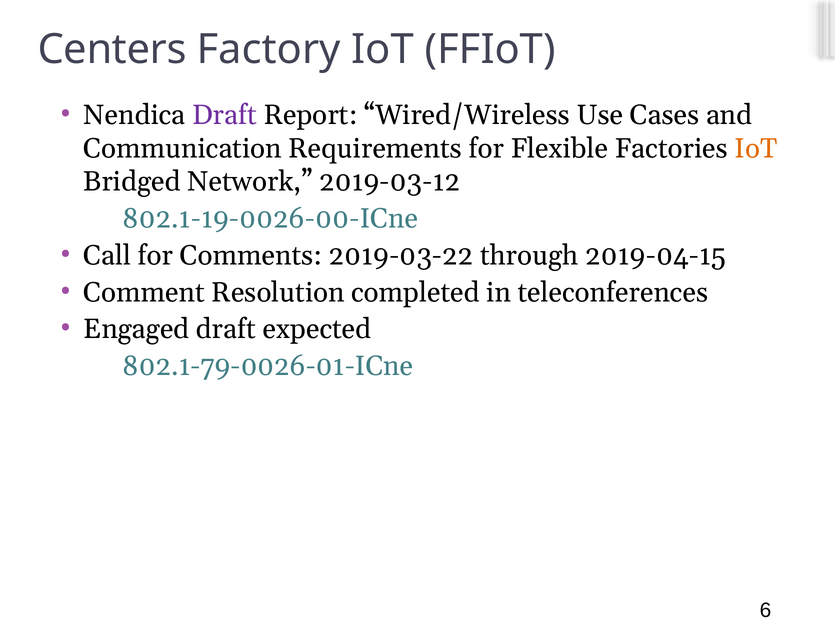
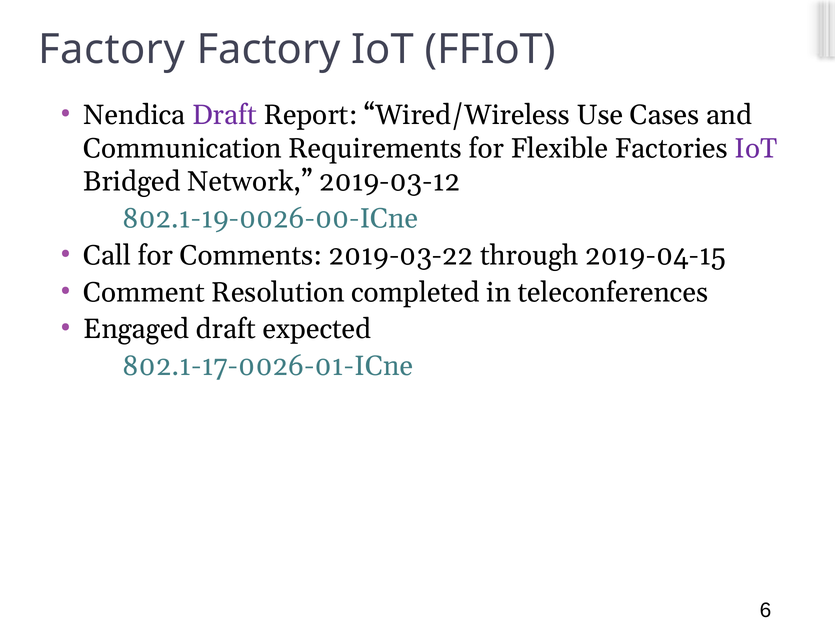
Centers: Centers -> Factory (112, 50)
IoT colour: orange -> purple (756, 148)
802.1-79-0026-01-ICne: 802.1-79-0026-01-ICne -> 802.1-17-0026-01-ICne (268, 366)
